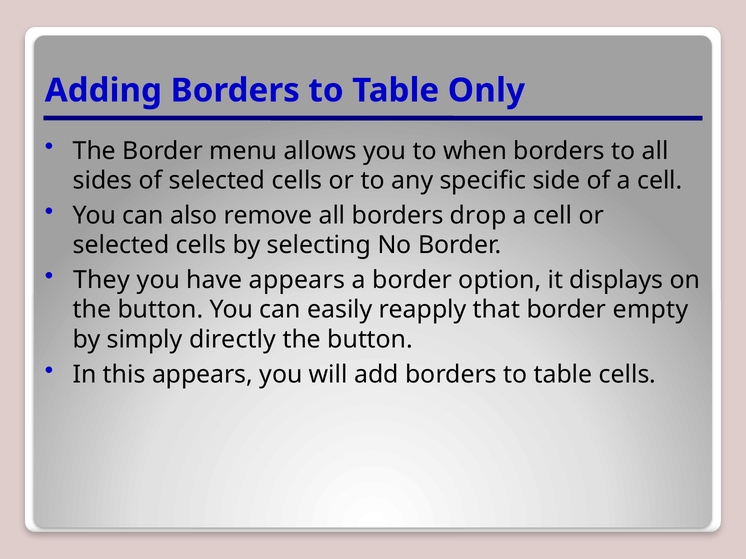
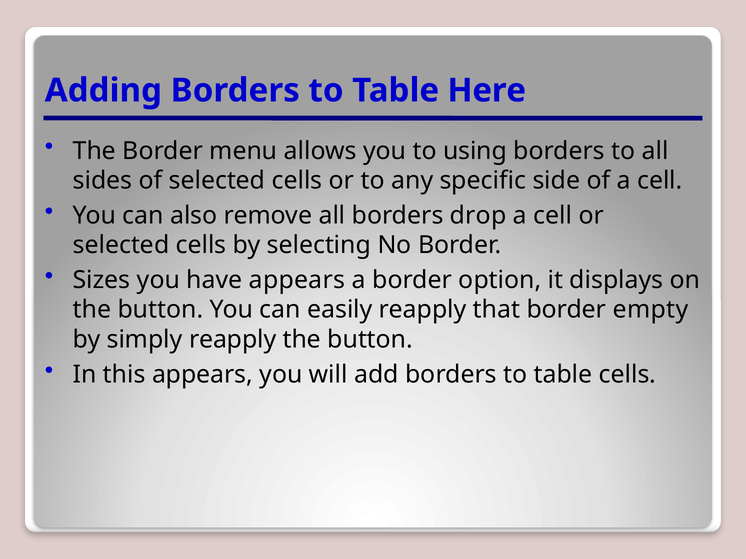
Only: Only -> Here (487, 91)
when: when -> using (475, 151)
They: They -> Sizes (102, 280)
simply directly: directly -> reapply (233, 340)
